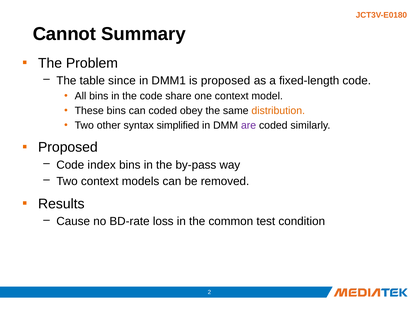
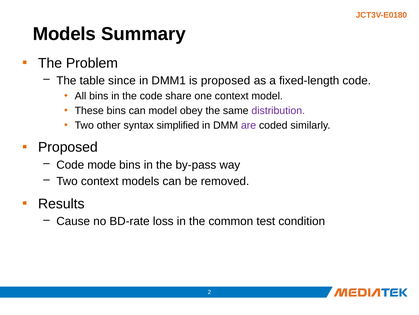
Cannot: Cannot -> Models (64, 34)
can coded: coded -> model (163, 110)
distribution colour: orange -> purple (278, 110)
index: index -> mode (102, 165)
